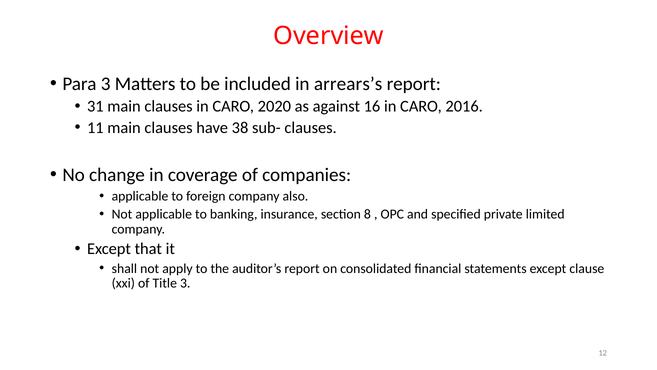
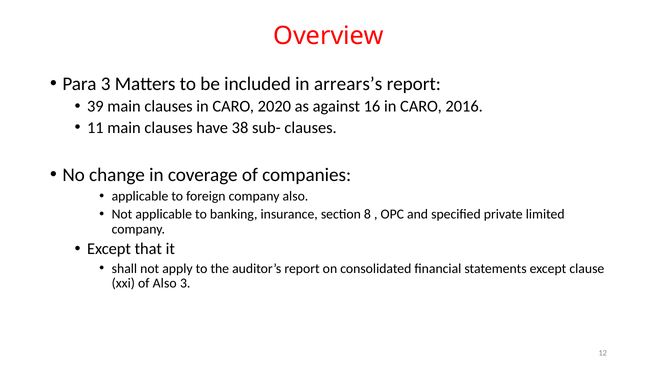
31: 31 -> 39 (95, 106)
of Title: Title -> Also (165, 283)
